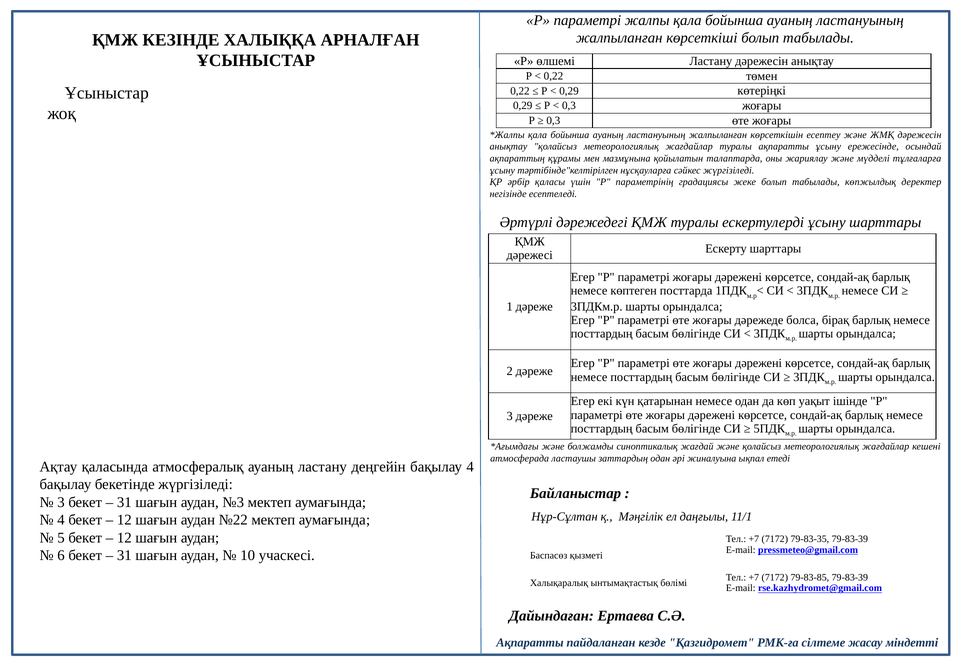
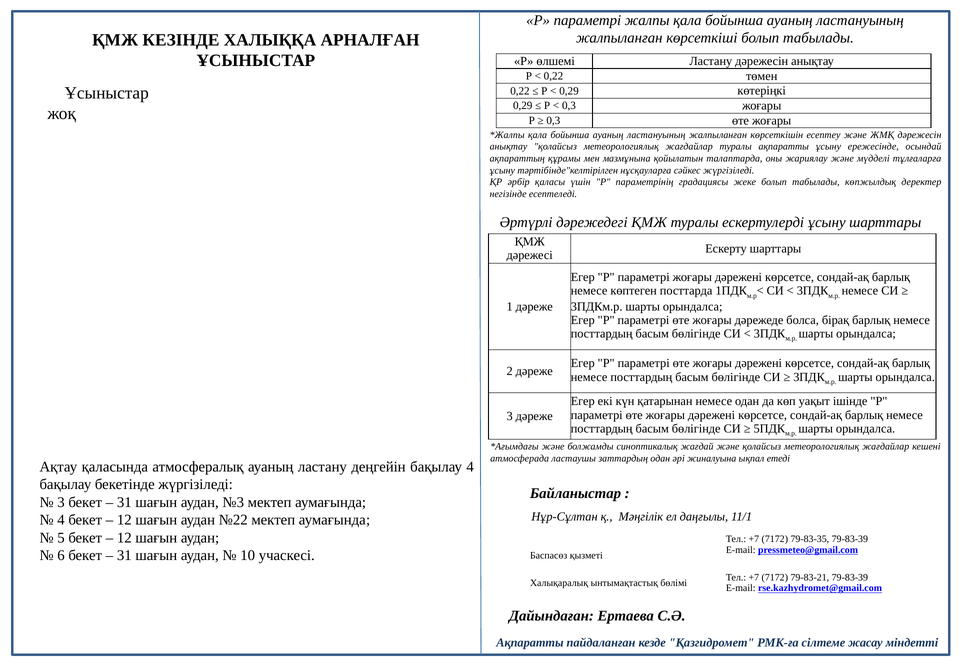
79-83-85: 79-83-85 -> 79-83-21 (810, 577)
